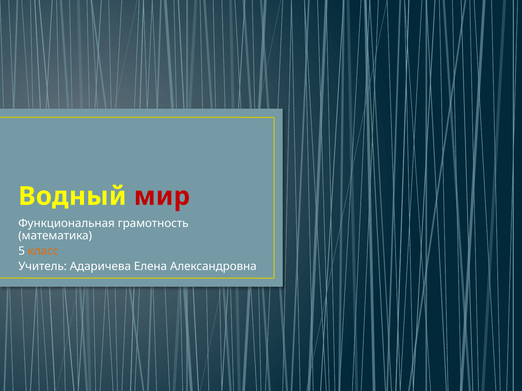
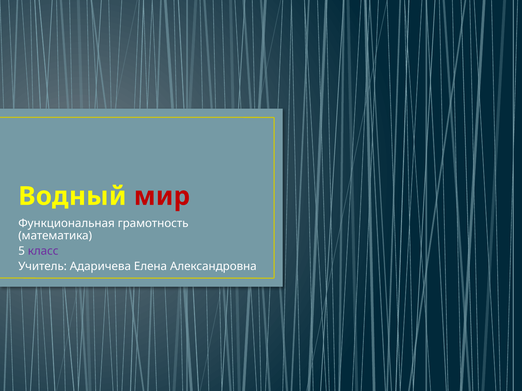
класс colour: orange -> purple (43, 251)
